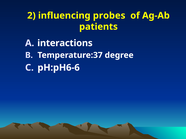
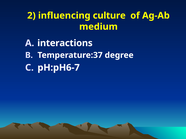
probes: probes -> culture (109, 16)
patients: patients -> medium (98, 27)
pH:pH6-6: pH:pH6-6 -> pH:pH6-7 (59, 68)
